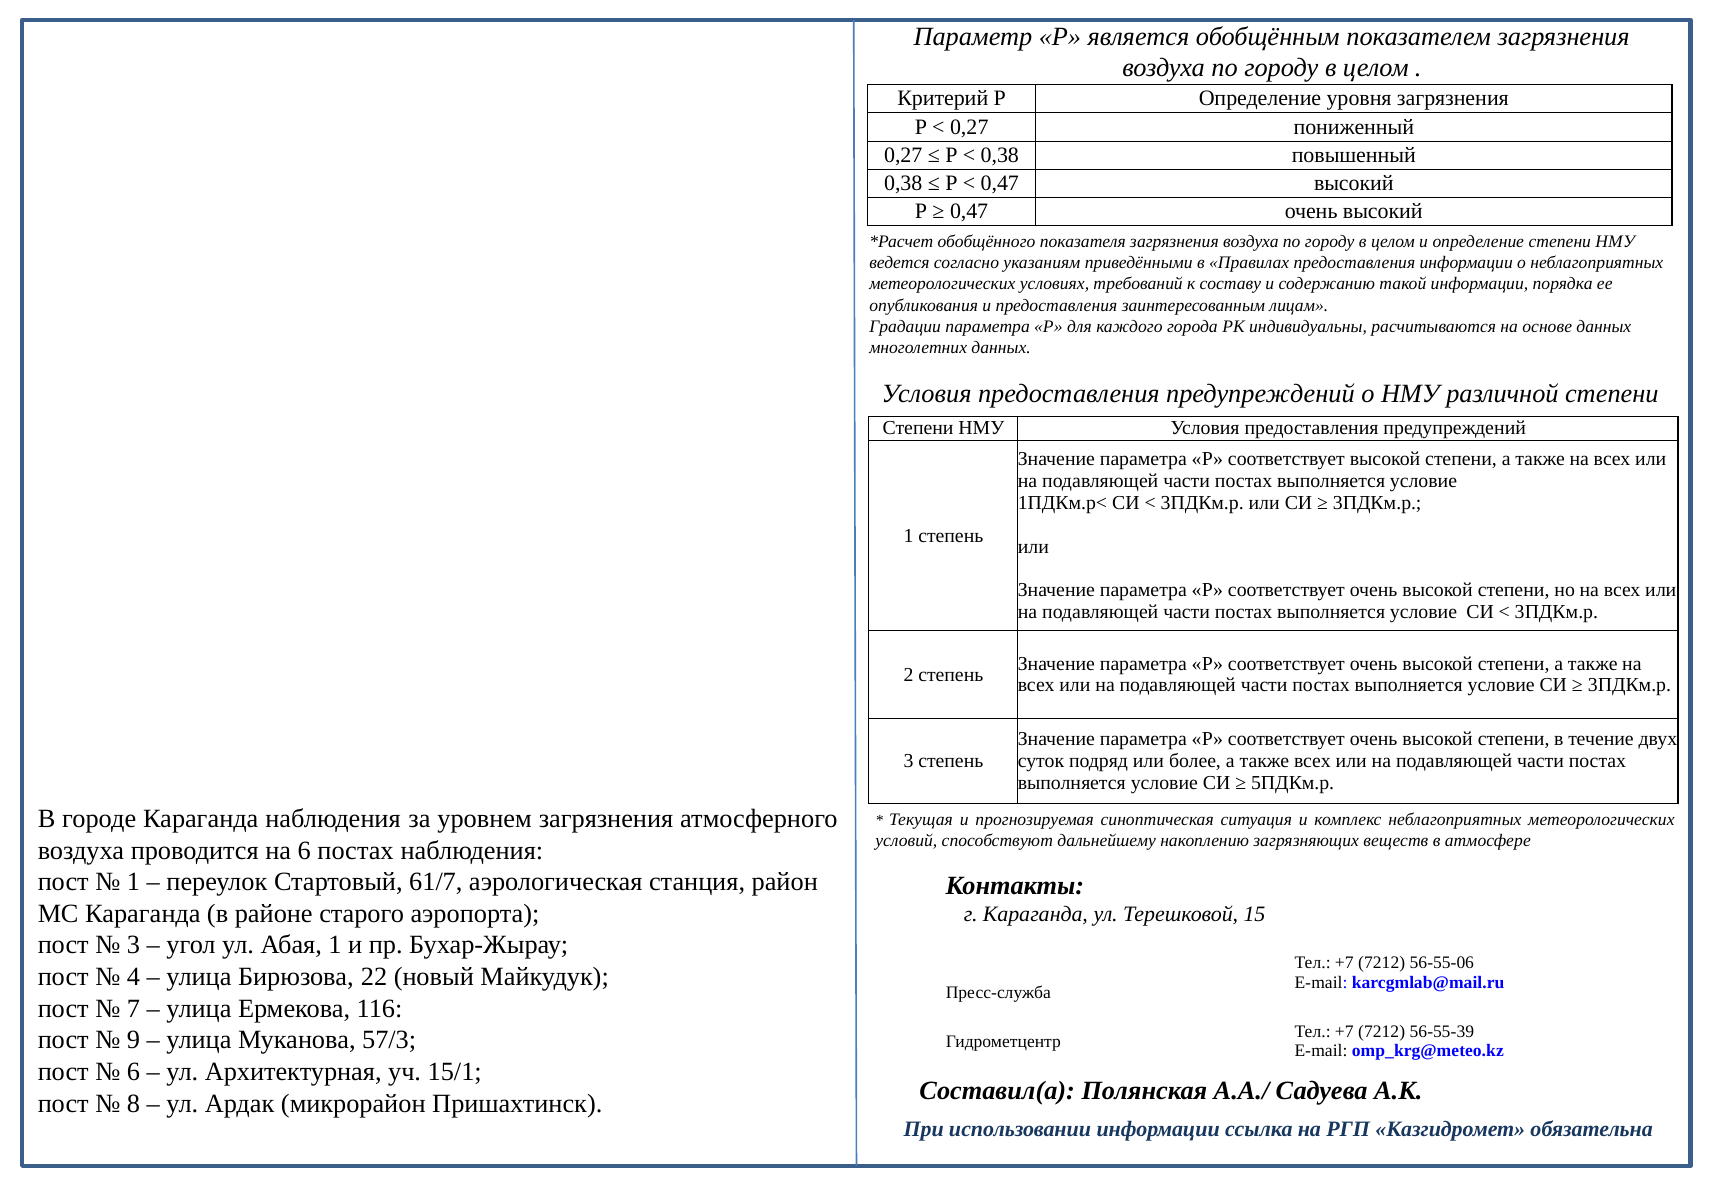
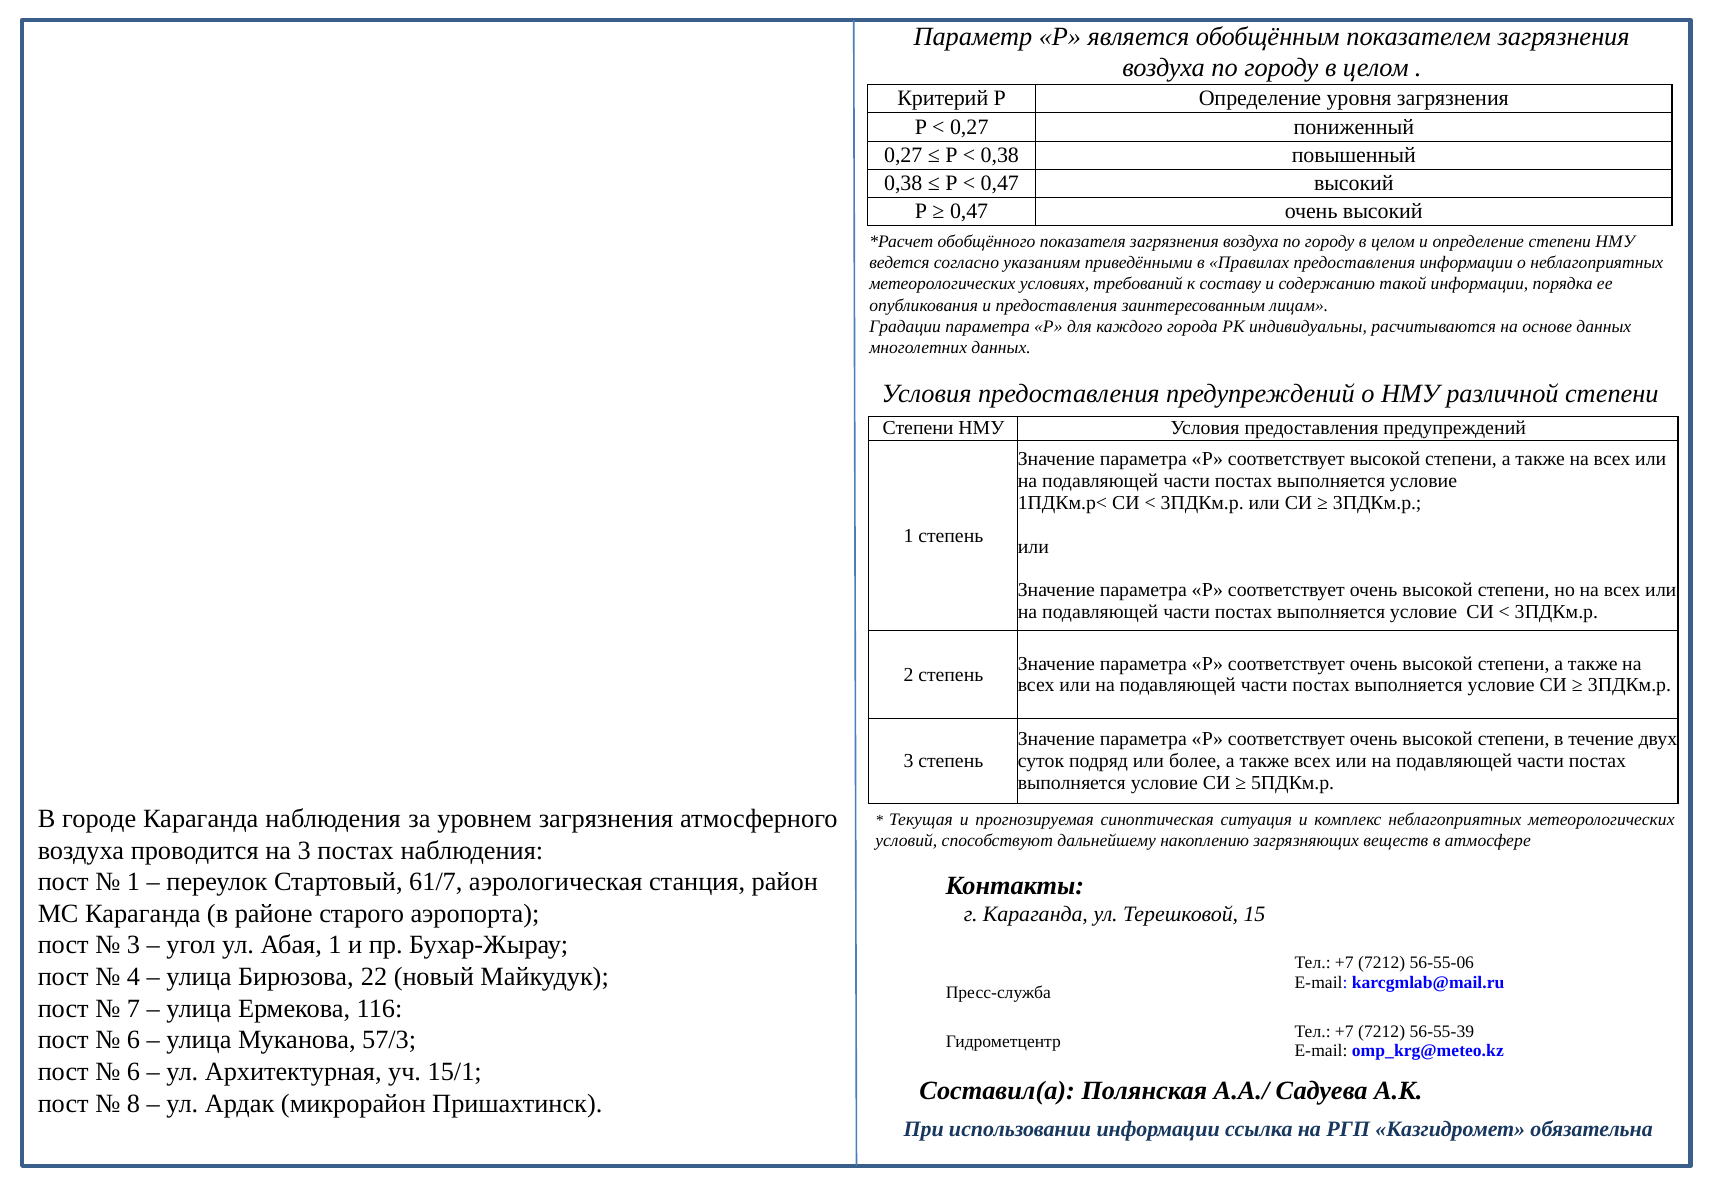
на 6: 6 -> 3 (304, 850)
9: 9 -> 6 (134, 1040)
